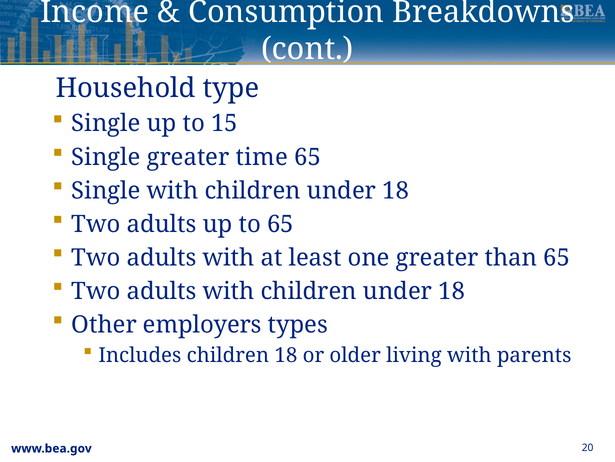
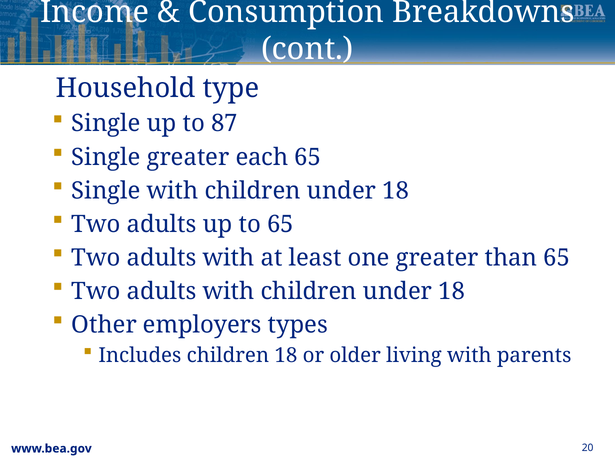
15: 15 -> 87 (224, 123)
time: time -> each (262, 157)
